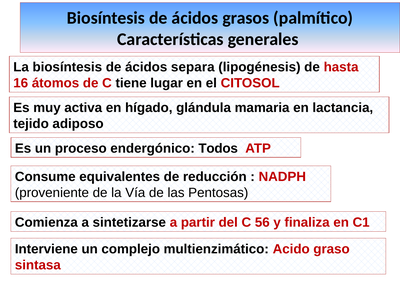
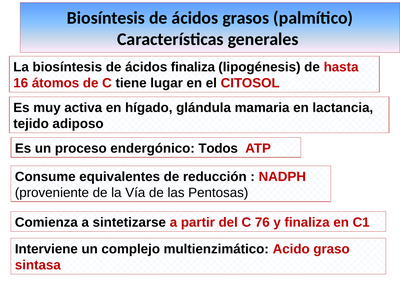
ácidos separa: separa -> finaliza (193, 67)
56: 56 -> 76 (262, 222)
